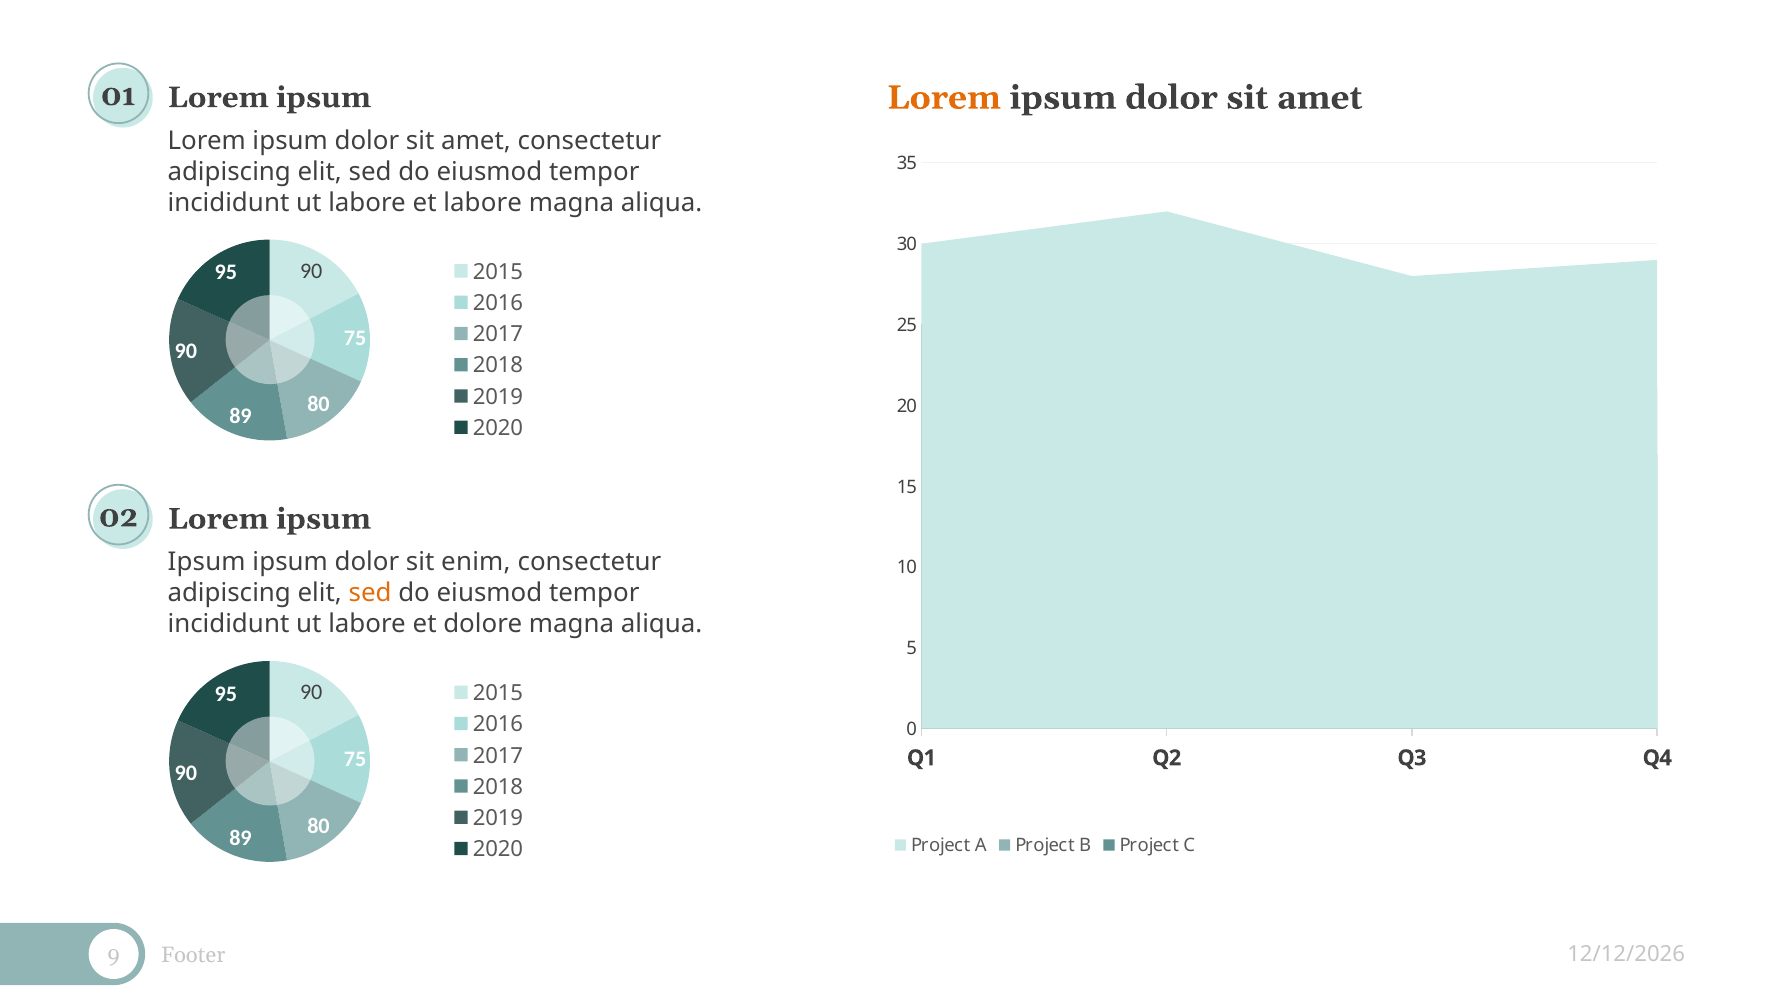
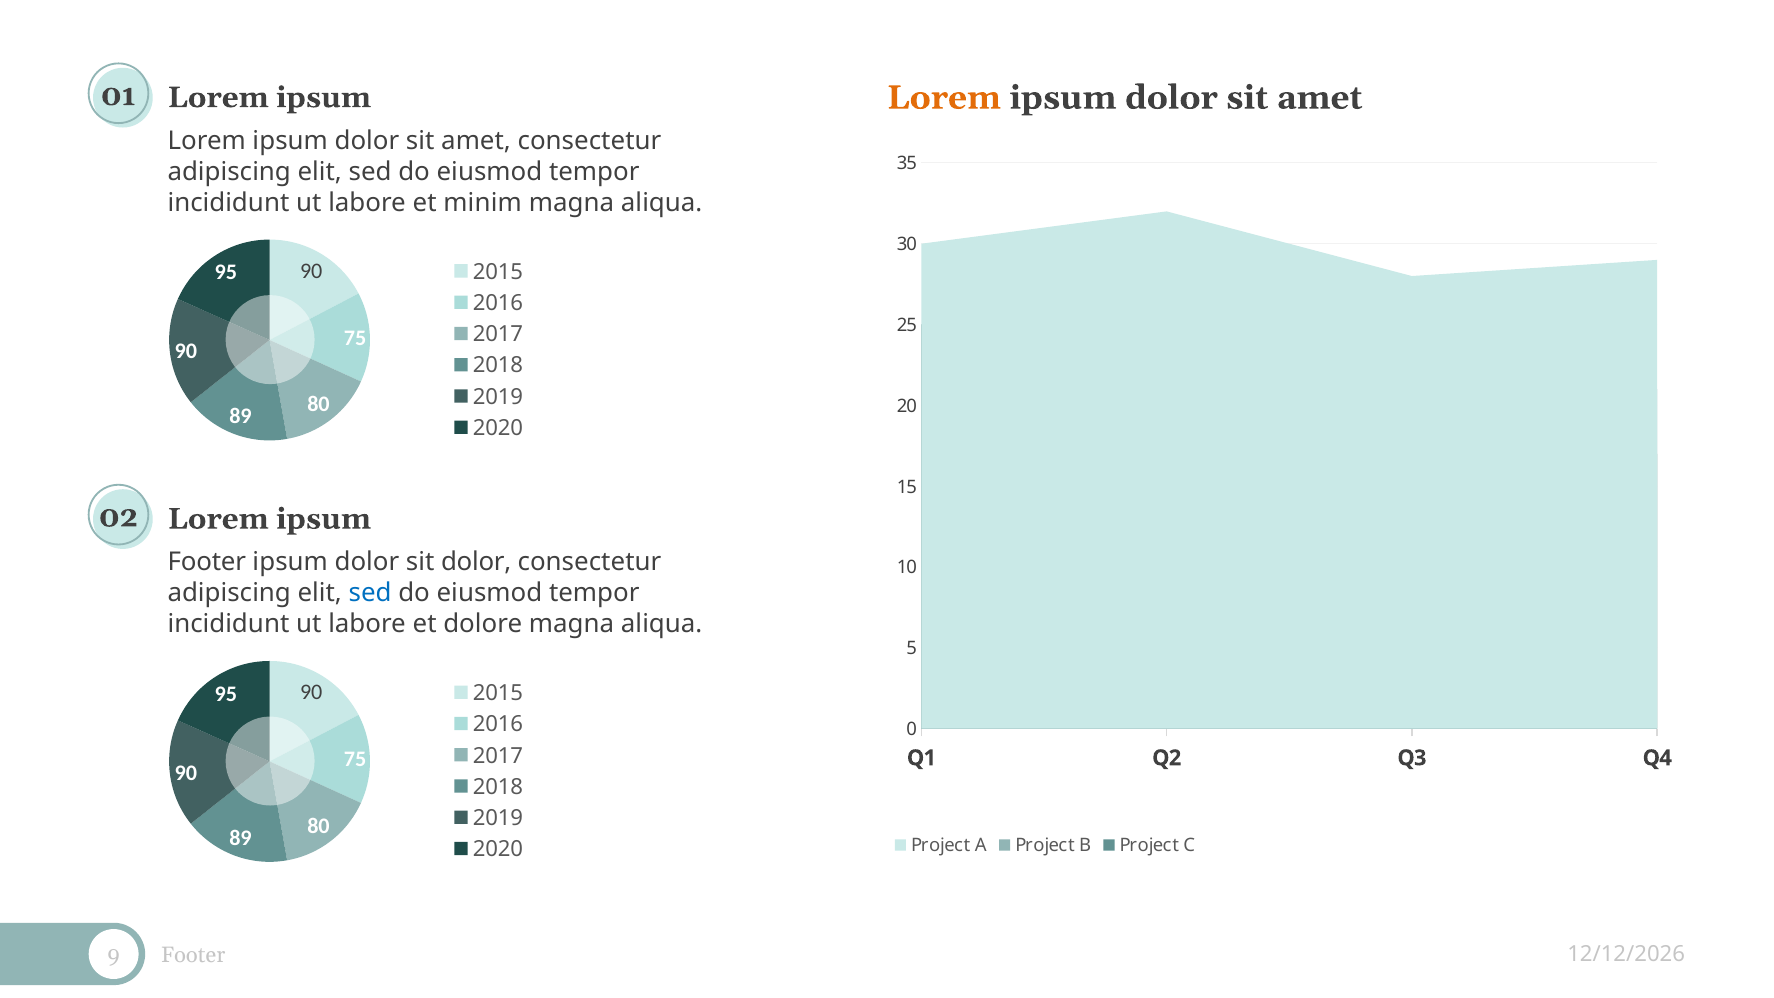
et labore: labore -> minim (483, 203)
Ipsum: Ipsum -> Footer (207, 562)
sit enim: enim -> dolor (476, 562)
sed colour: orange -> blue (370, 593)
